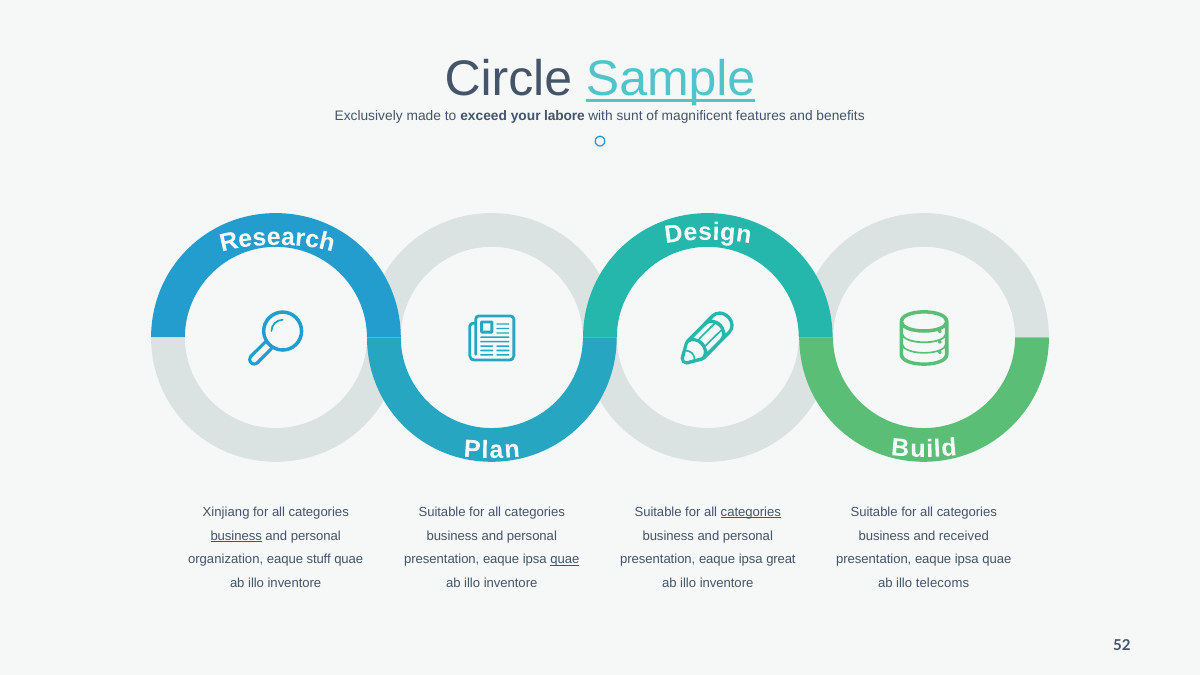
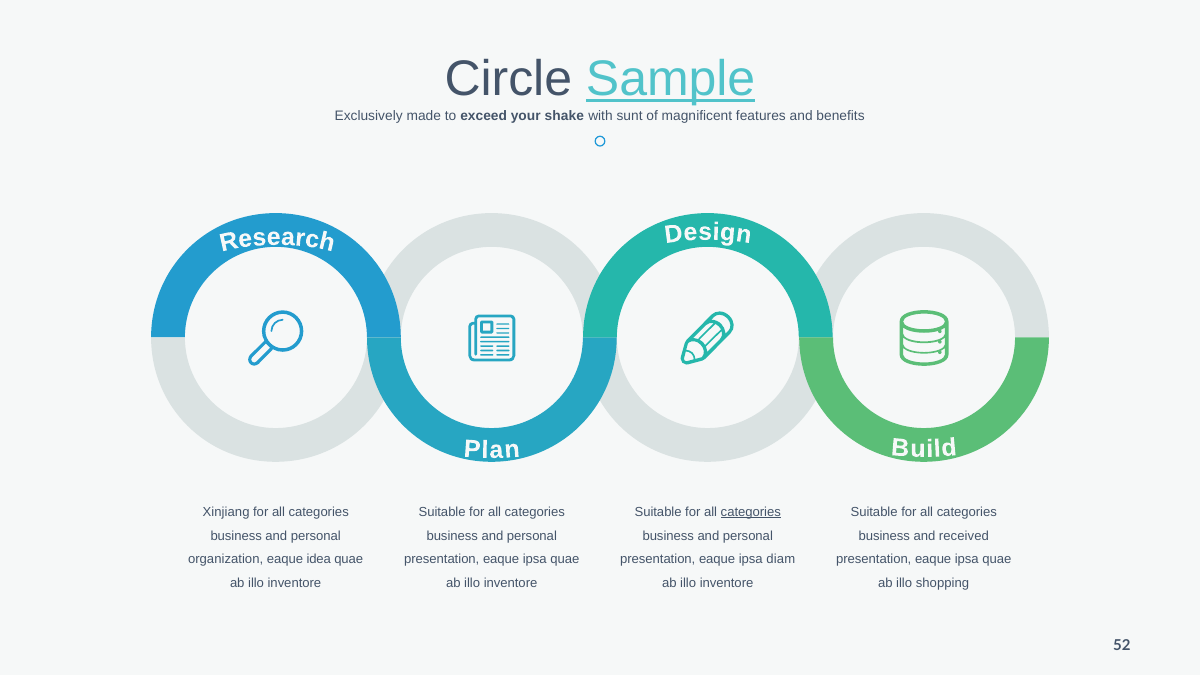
labore: labore -> shake (564, 116)
business underline: present -> none (236, 536)
stuff: stuff -> idea (319, 559)
quae underline: present -> none (565, 559)
great: great -> diam (781, 559)
telecoms: telecoms -> shopping (943, 583)
